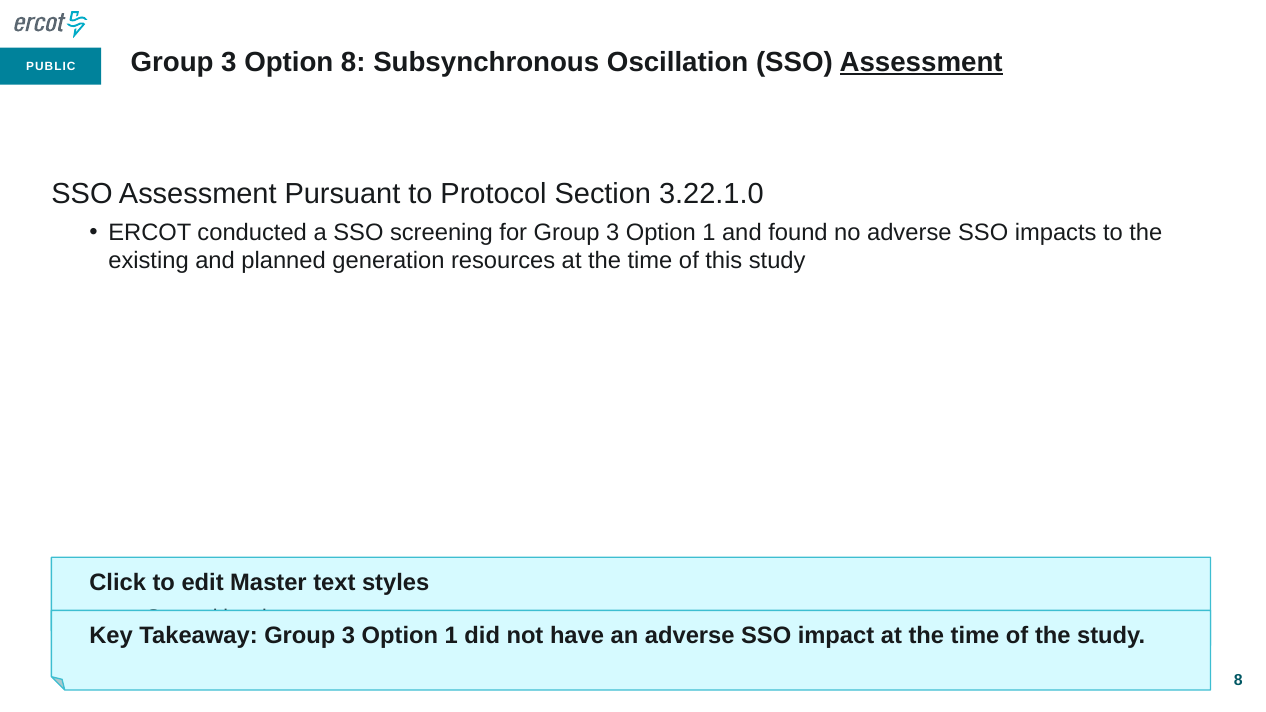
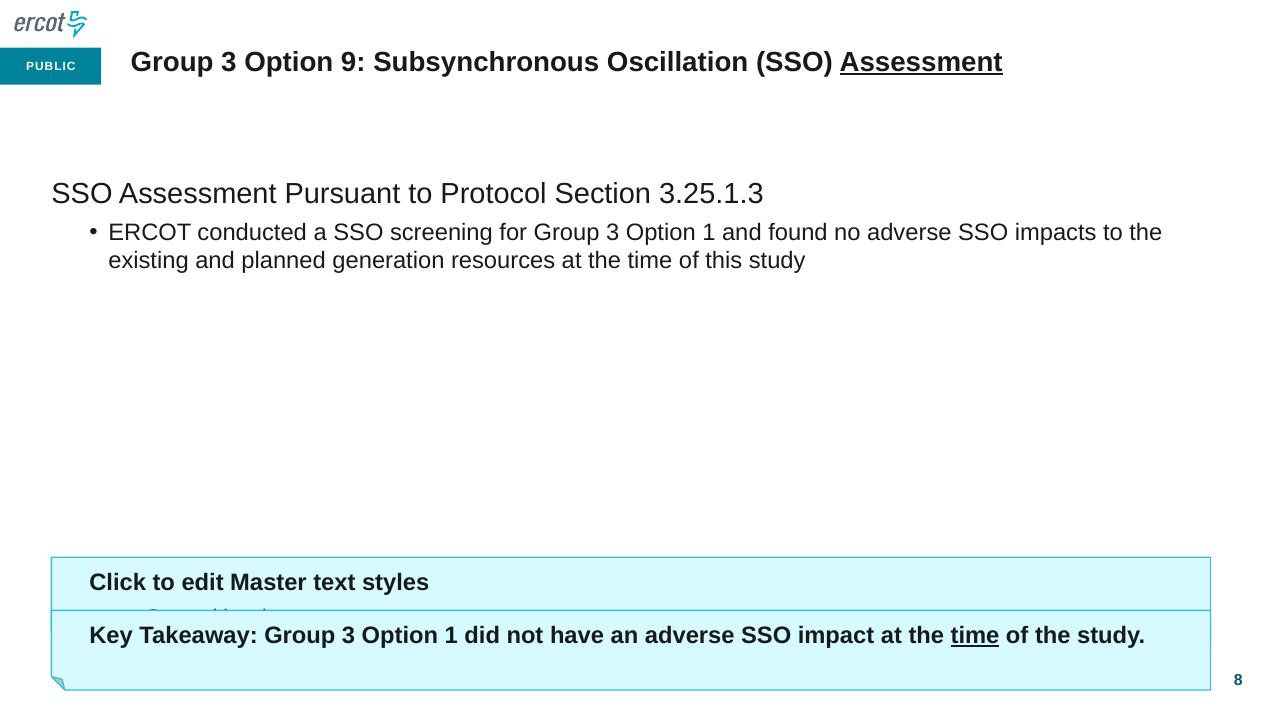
Option 8: 8 -> 9 (353, 62)
3.22.1.0: 3.22.1.0 -> 3.25.1.3 (711, 194)
time underline: none -> present (975, 636)
